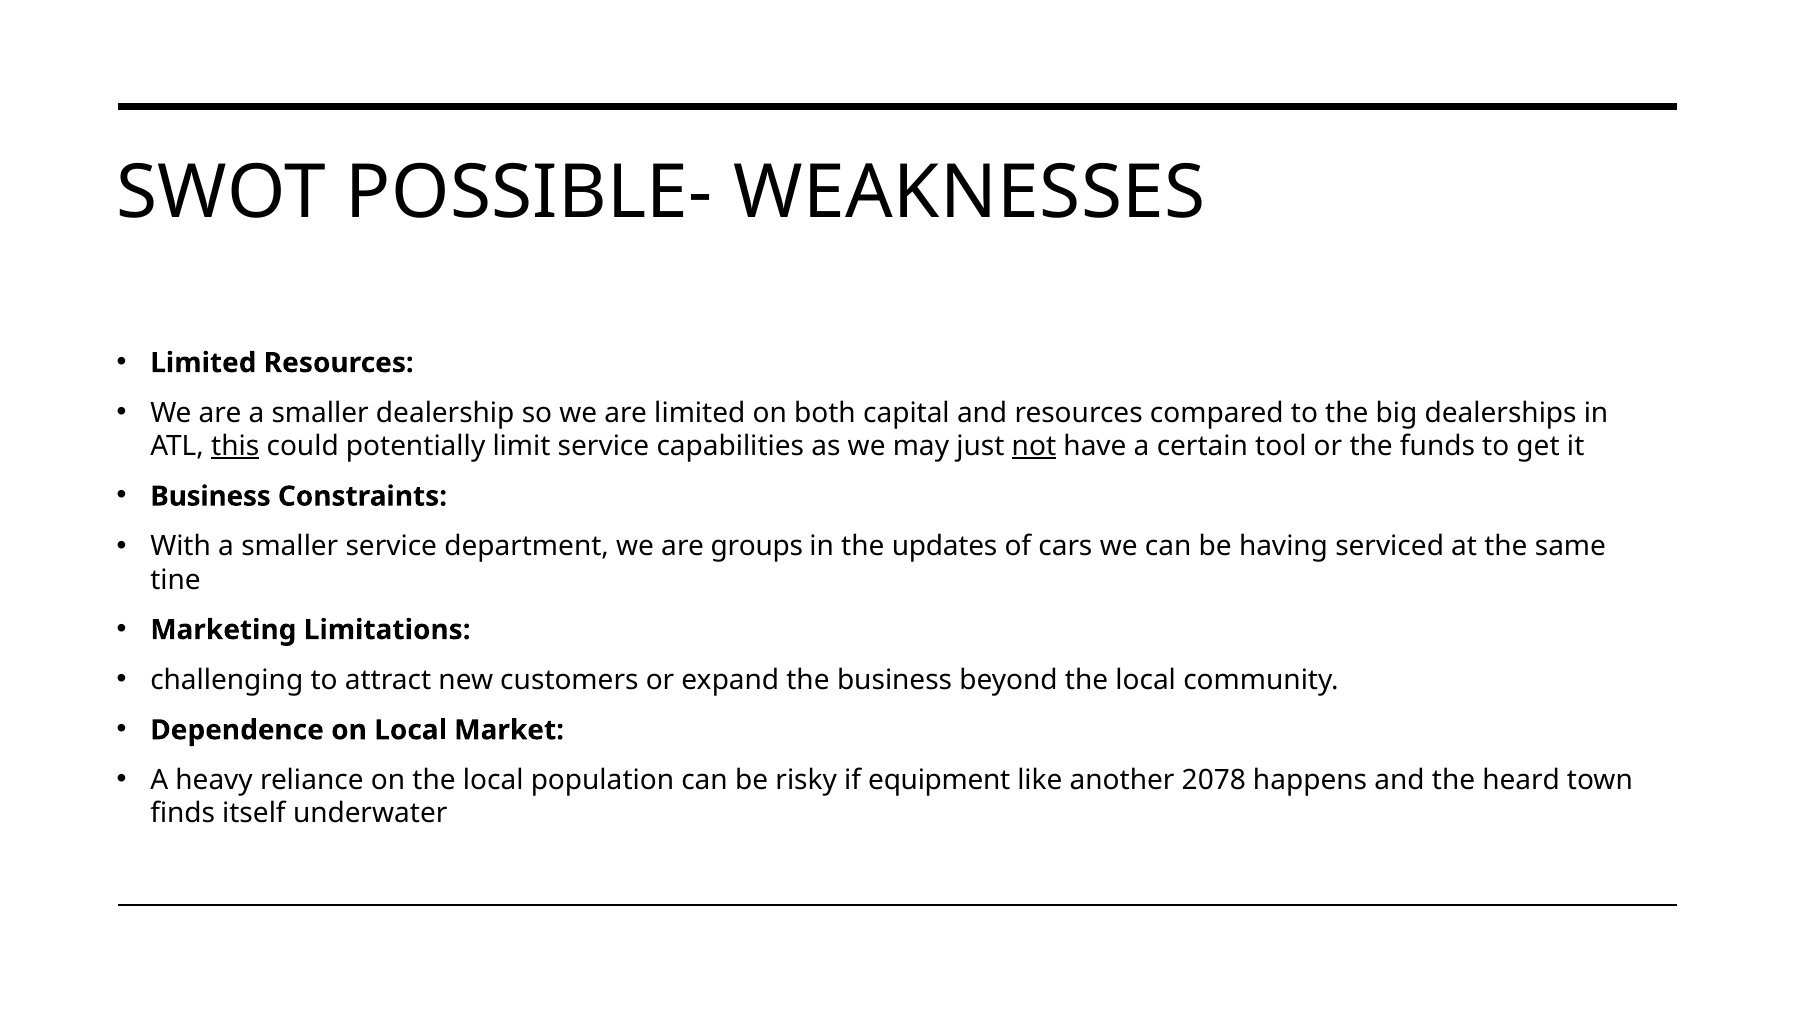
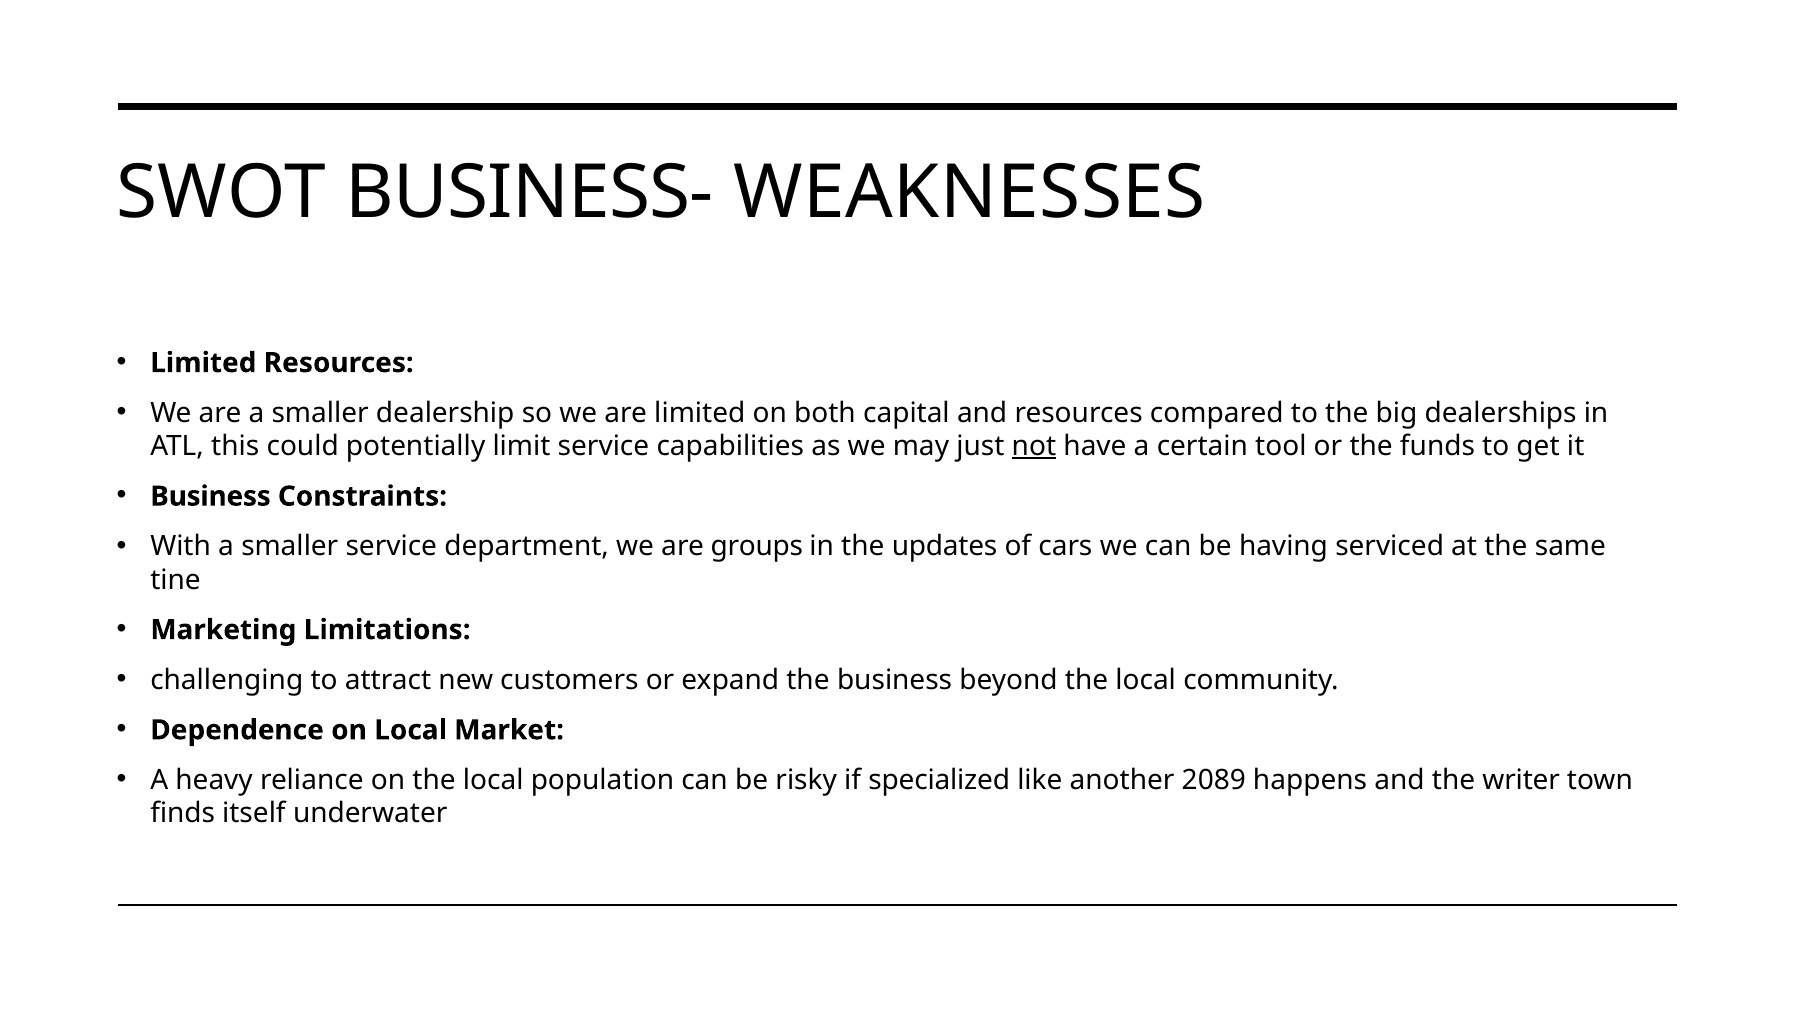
POSSIBLE-: POSSIBLE- -> BUSINESS- (530, 193)
this underline: present -> none (235, 446)
equipment: equipment -> specialized (939, 780)
2078: 2078 -> 2089 (1214, 780)
heard: heard -> writer (1521, 780)
